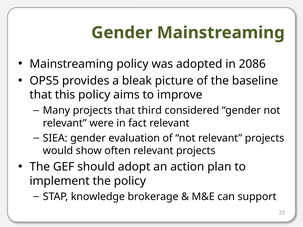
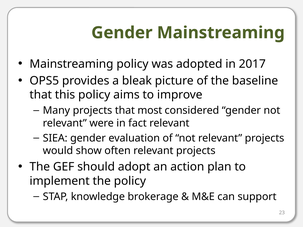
2086: 2086 -> 2017 (252, 64)
third: third -> most (150, 111)
